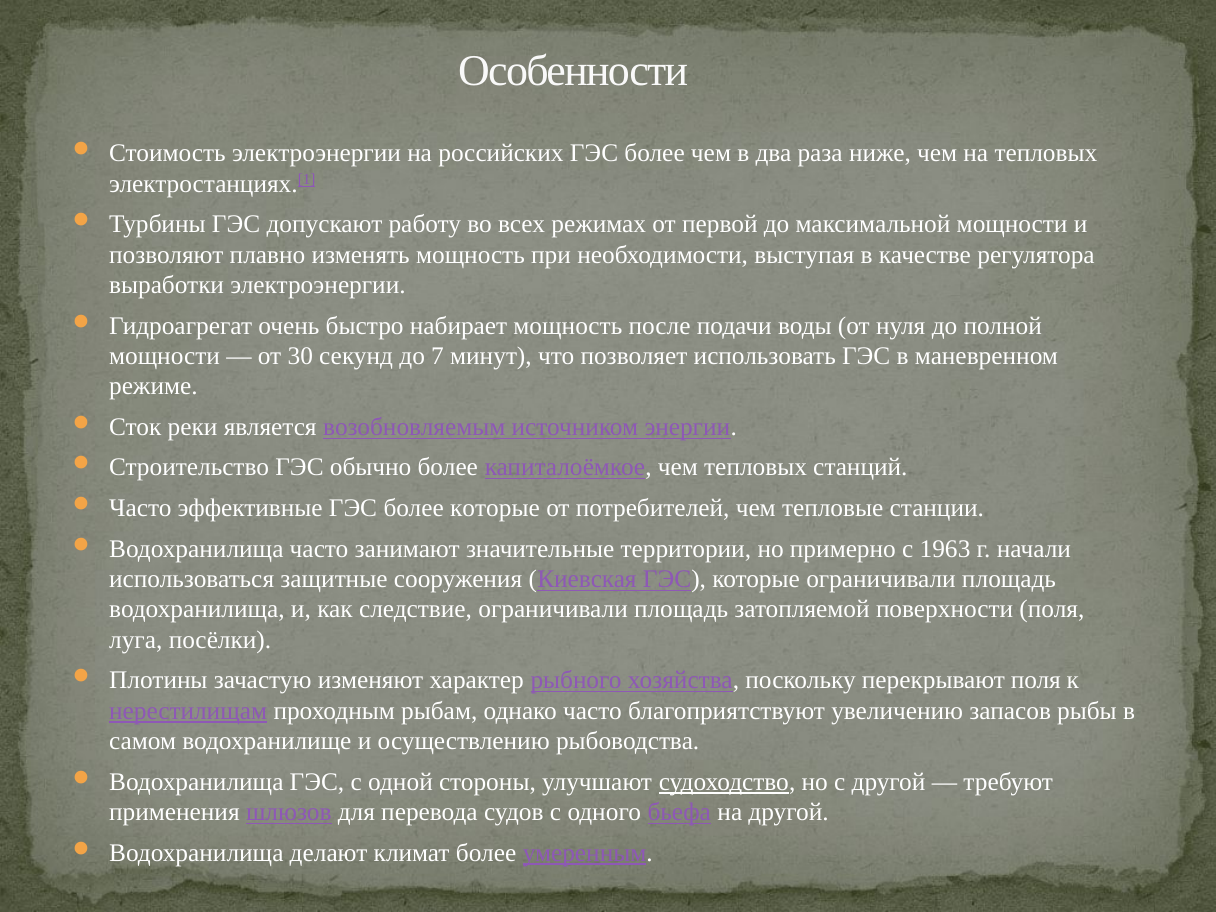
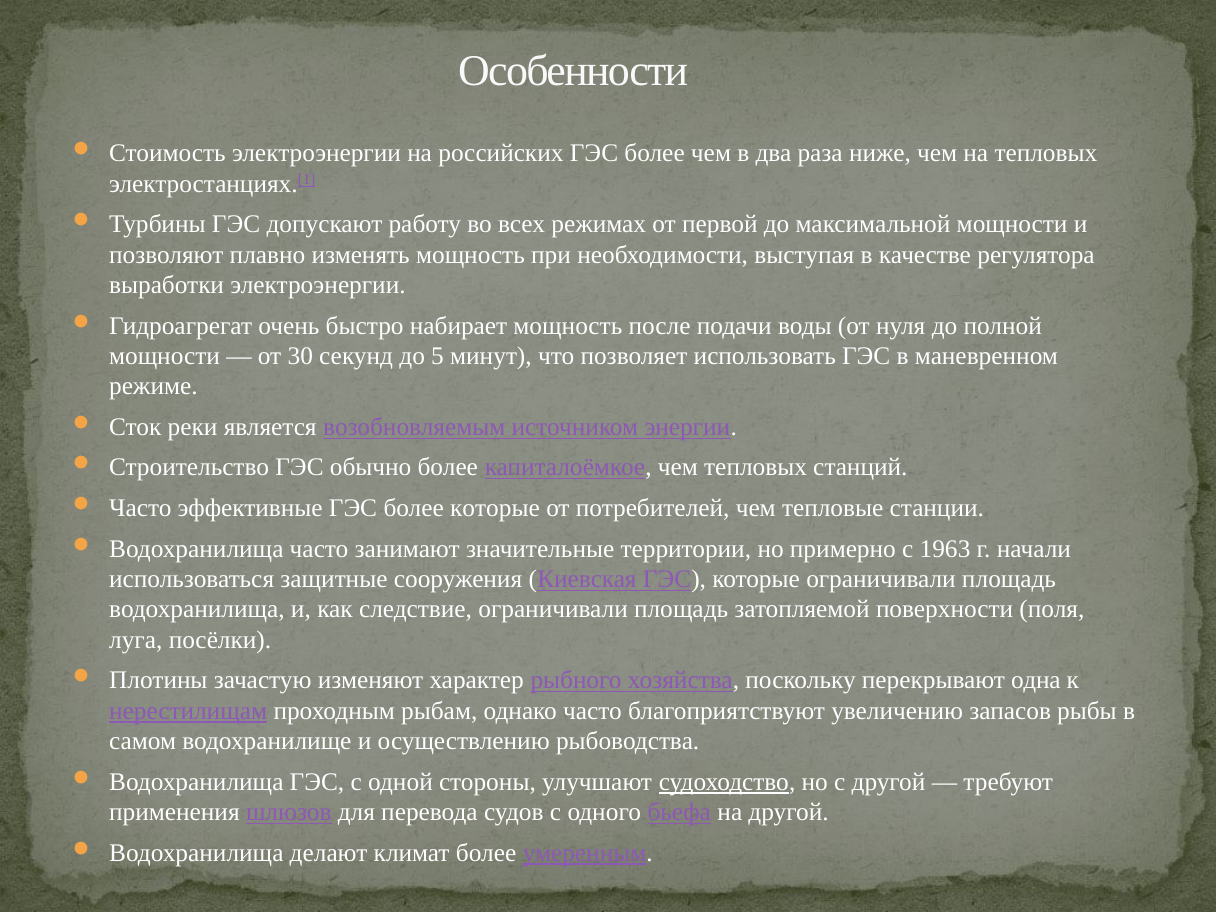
7: 7 -> 5 (437, 356)
перекрывают поля: поля -> одна (1036, 680)
